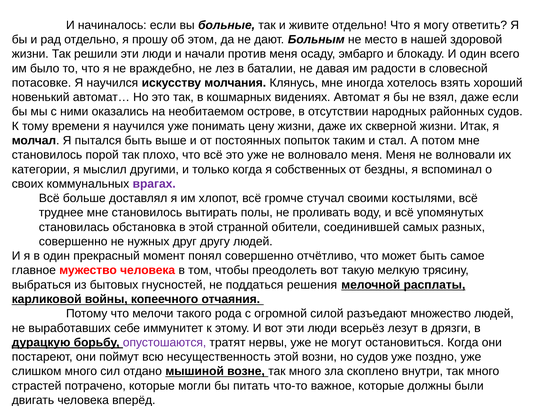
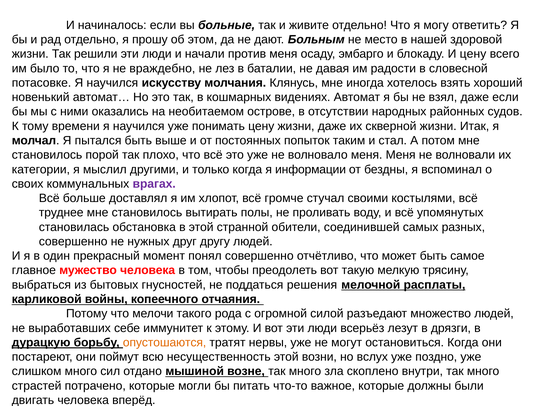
И один: один -> цену (473, 54)
собственных: собственных -> информации (311, 170)
опустошаются colour: purple -> orange (165, 343)
но судов: судов -> вслух (372, 357)
